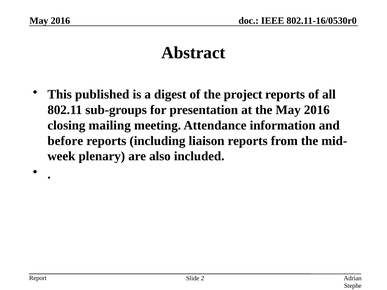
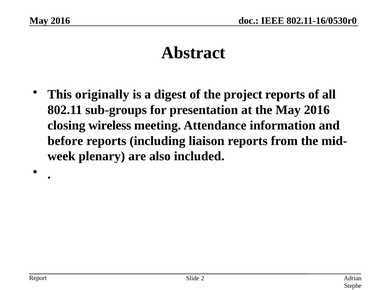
published: published -> originally (102, 94)
mailing: mailing -> wireless (110, 125)
